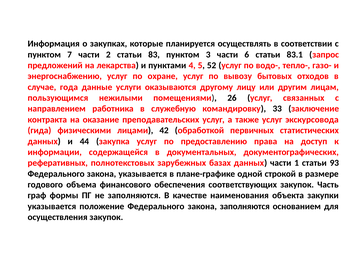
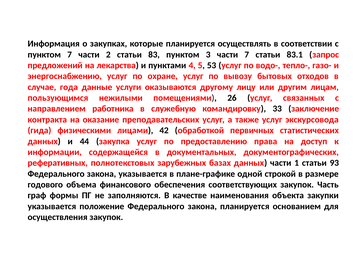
части 6: 6 -> 7 (247, 55)
52: 52 -> 53 (212, 65)
закона заполняются: заполняются -> планируется (245, 206)
